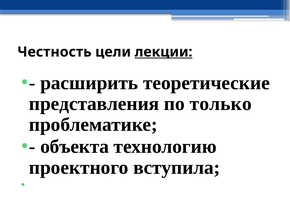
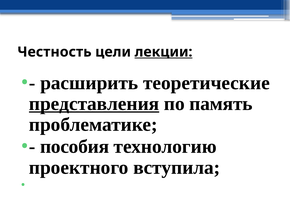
представления underline: none -> present (94, 104)
только: только -> память (221, 104)
объекта: объекта -> пособия (75, 147)
